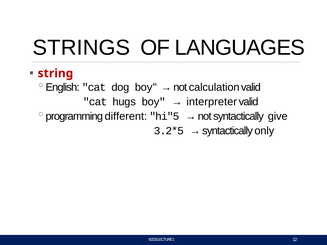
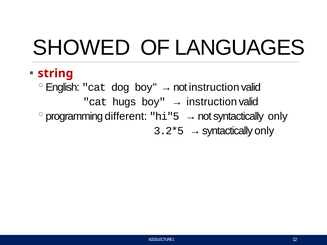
STRINGS: STRINGS -> SHOWED (82, 48)
not calculation: calculation -> instruction (214, 87)
interpreter: interpreter -> instruction (212, 102)
not syntactically give: give -> only (278, 116)
